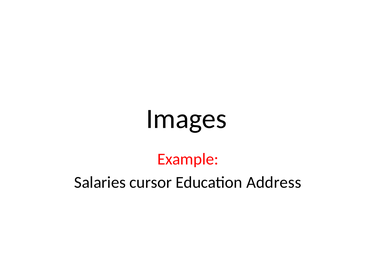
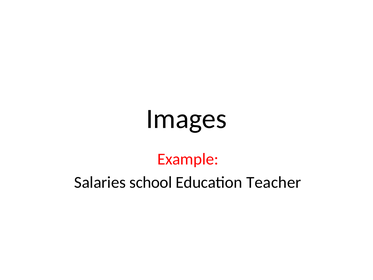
cursor: cursor -> school (151, 182)
Address: Address -> Teacher (274, 182)
